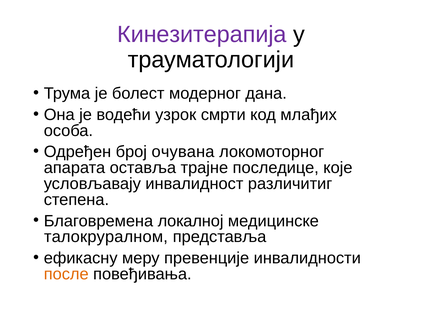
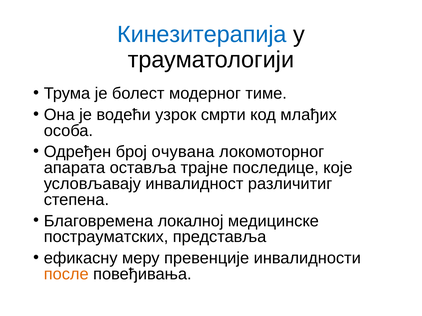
Кинезитерапија colour: purple -> blue (202, 35)
дана: дана -> тиме (266, 94)
талокруралном: талокруралном -> пострауматских (106, 237)
